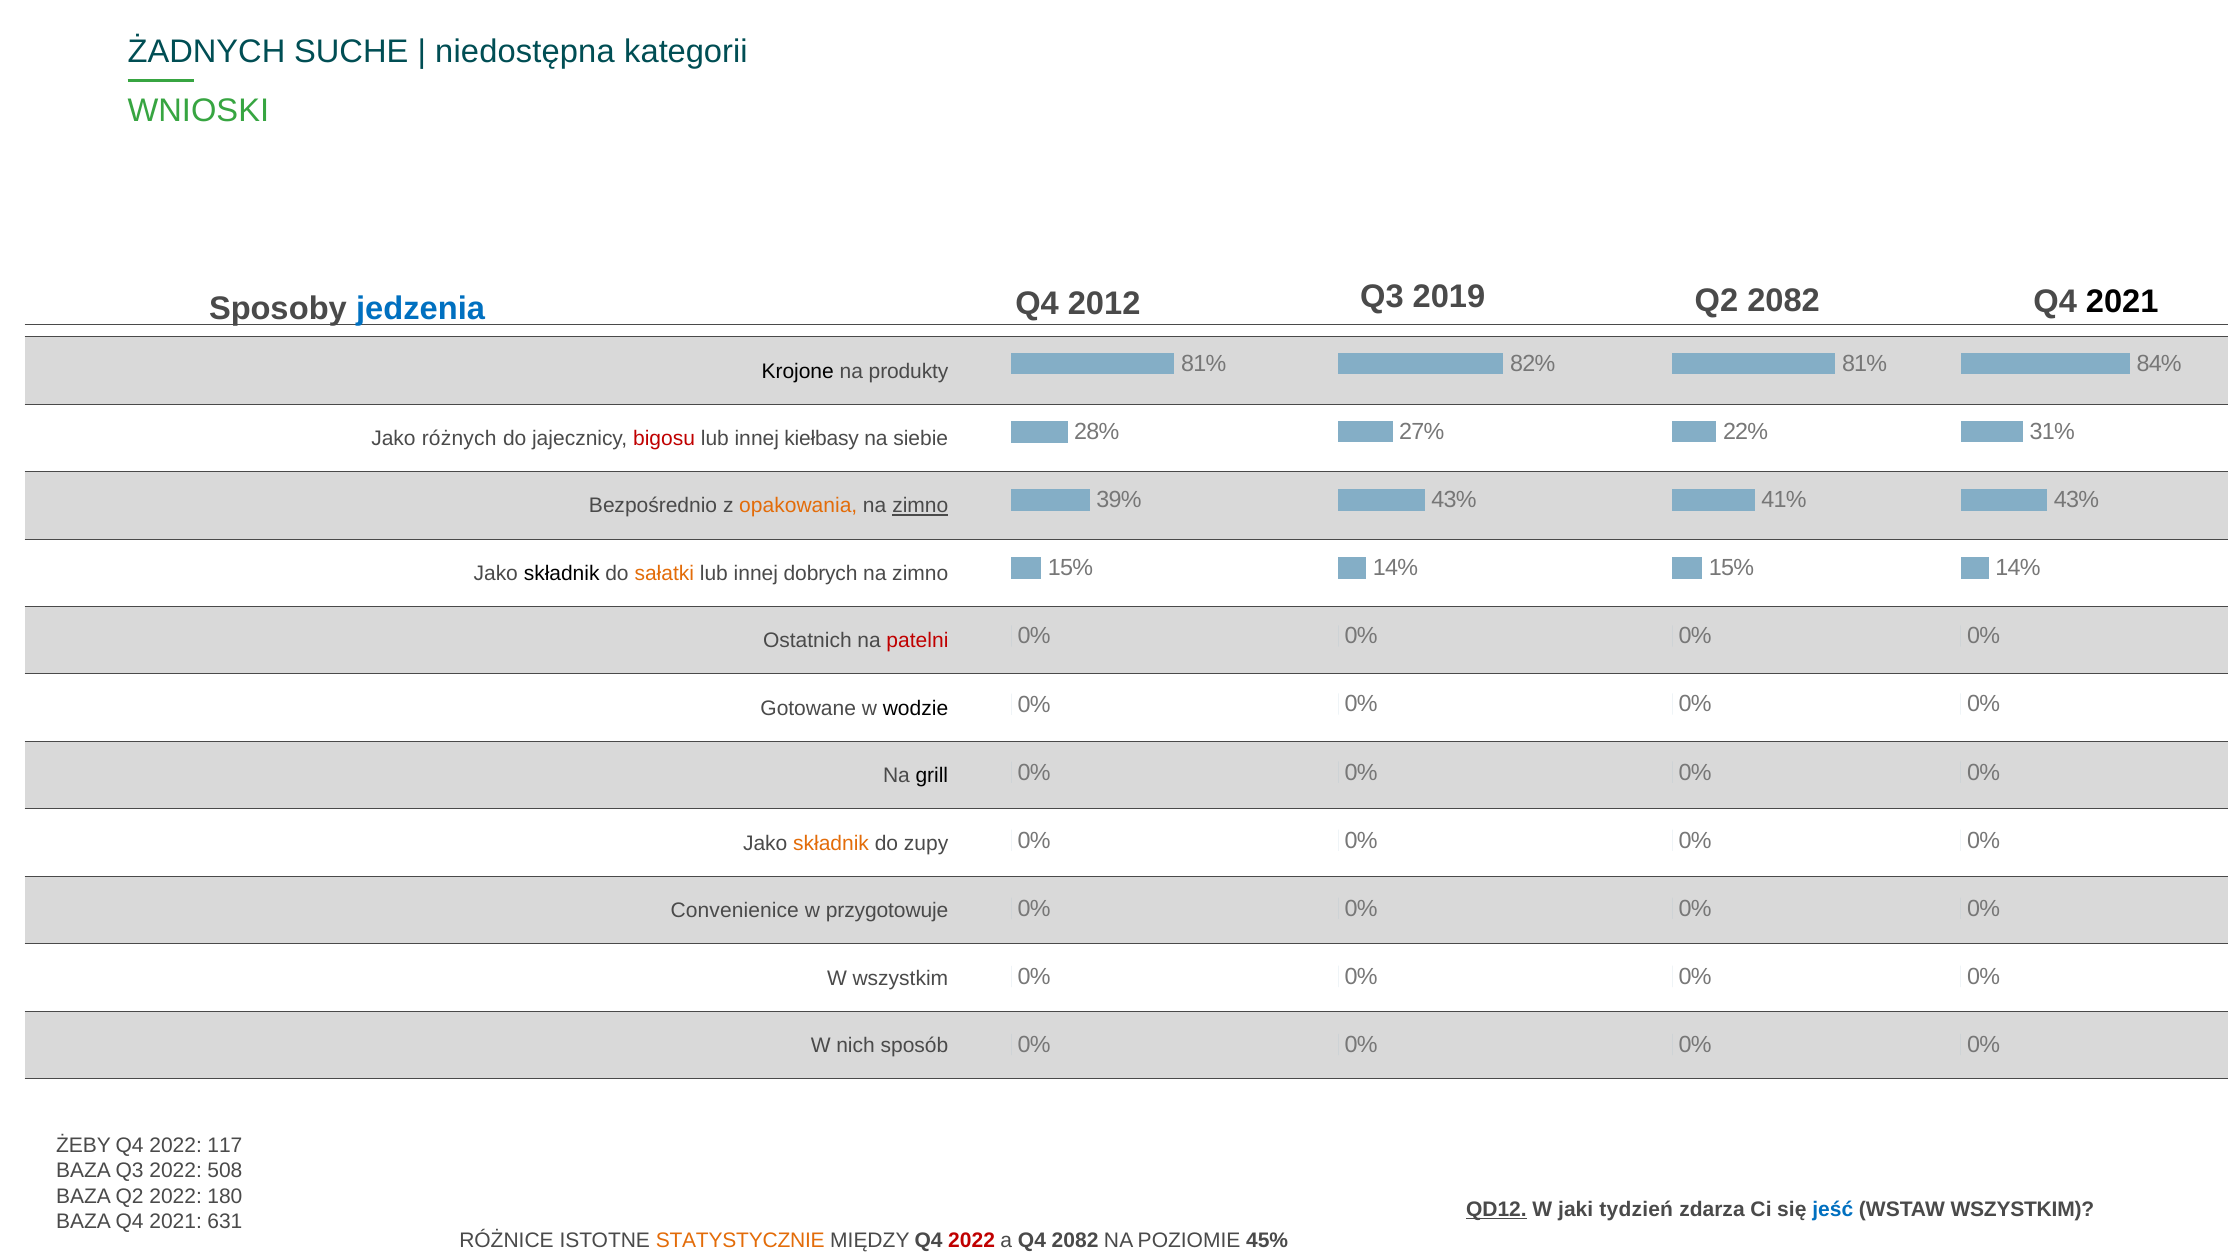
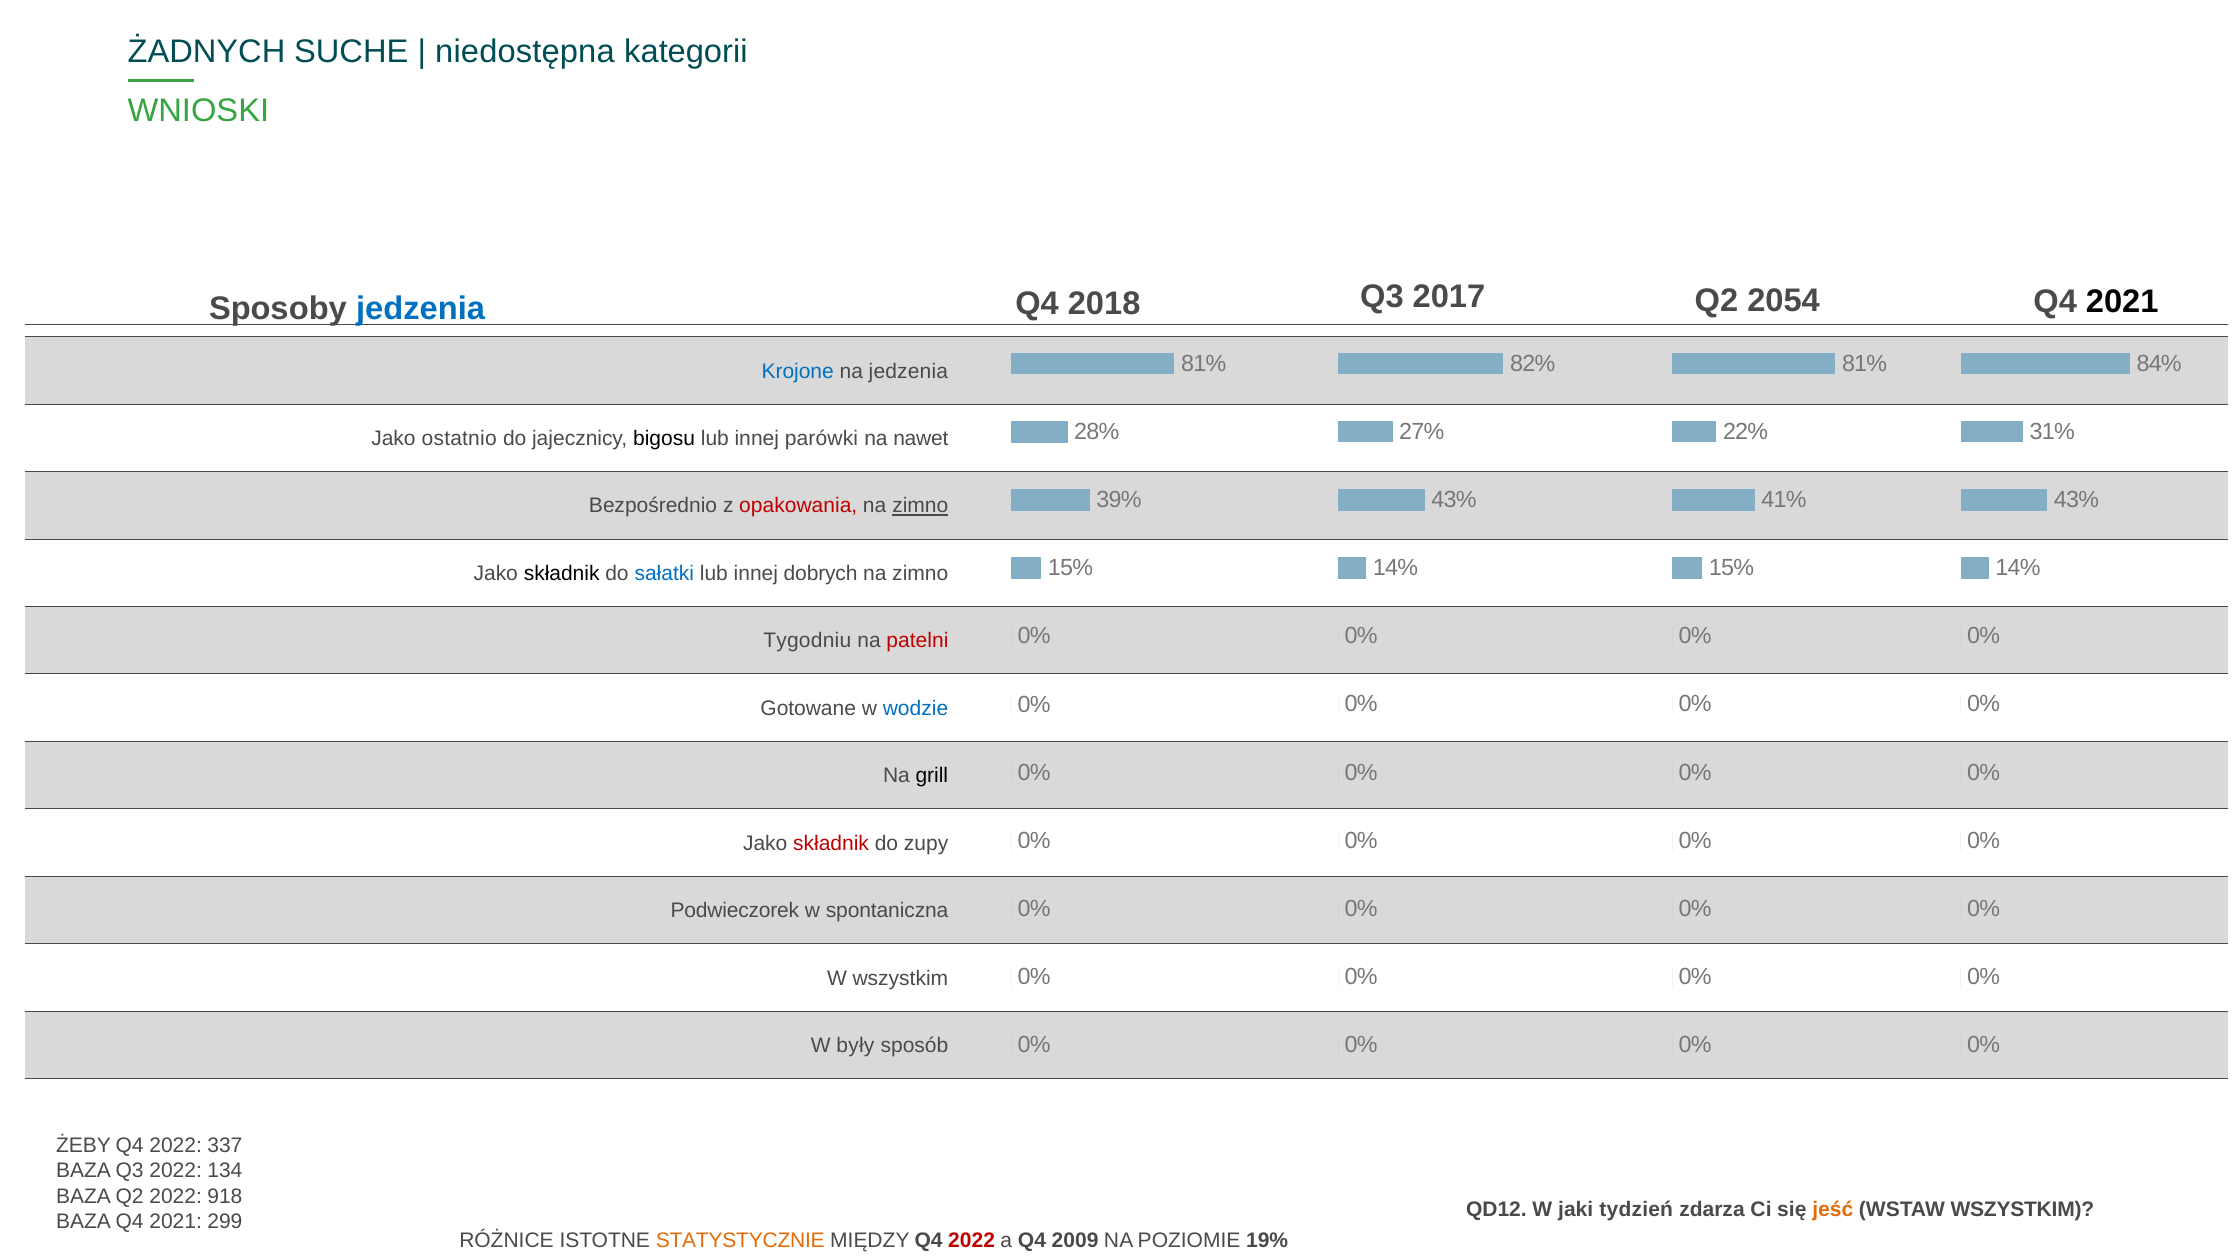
2019: 2019 -> 2017 (1449, 297)
Q2 2082: 2082 -> 2054 (1784, 301)
2012: 2012 -> 2018 (1104, 303)
Krojone colour: black -> blue (798, 371)
na produkty: produkty -> jedzenia (908, 371)
różnych: różnych -> ostatnio (459, 439)
bigosu colour: red -> black (664, 439)
kiełbasy: kiełbasy -> parówki (821, 439)
siebie: siebie -> nawet (921, 439)
opakowania colour: orange -> red (798, 506)
sałatki colour: orange -> blue (664, 573)
Ostatnich: Ostatnich -> Tygodniu (807, 641)
wodzie colour: black -> blue (916, 708)
składnik colour: orange -> red (831, 843)
Convenienice: Convenienice -> Podwieczorek (735, 911)
przygotowuje: przygotowuje -> spontaniczna (887, 911)
nich: nich -> były (855, 1046)
117: 117 -> 337 (225, 1146)
508: 508 -> 134 (225, 1171)
180: 180 -> 918 (225, 1196)
QD12 underline: present -> none (1496, 1209)
jeść colour: blue -> orange (1833, 1209)
631: 631 -> 299 (225, 1221)
Q4 2082: 2082 -> 2009 (1075, 1241)
45%: 45% -> 19% (1267, 1241)
